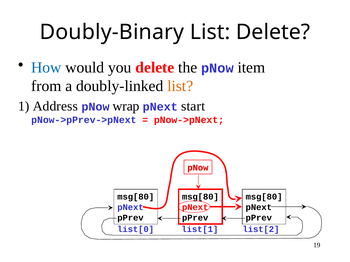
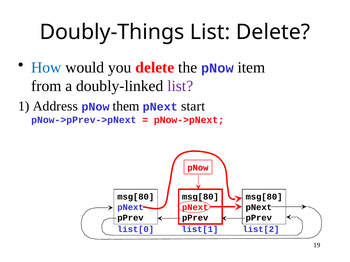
Doubly-Binary: Doubly-Binary -> Doubly-Things (112, 32)
list colour: orange -> purple (180, 86)
wrap: wrap -> them (126, 106)
